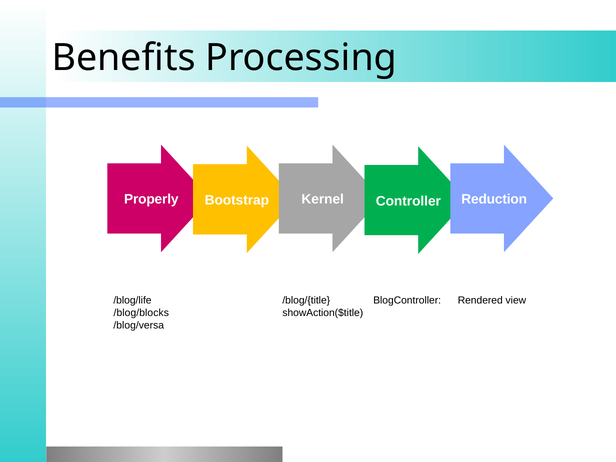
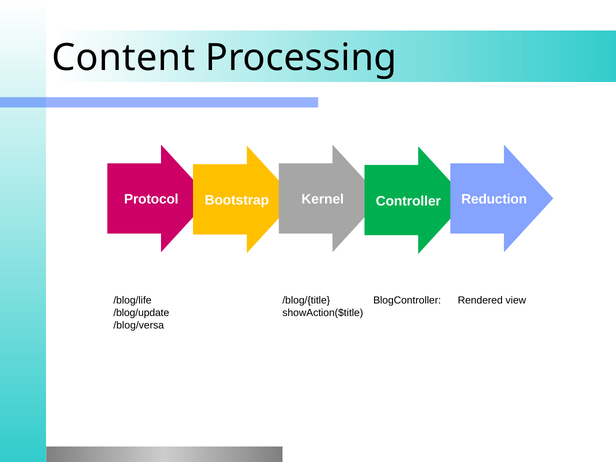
Benefits: Benefits -> Content (123, 58)
Properly: Properly -> Protocol (151, 199)
/blog/blocks: /blog/blocks -> /blog/update (141, 313)
